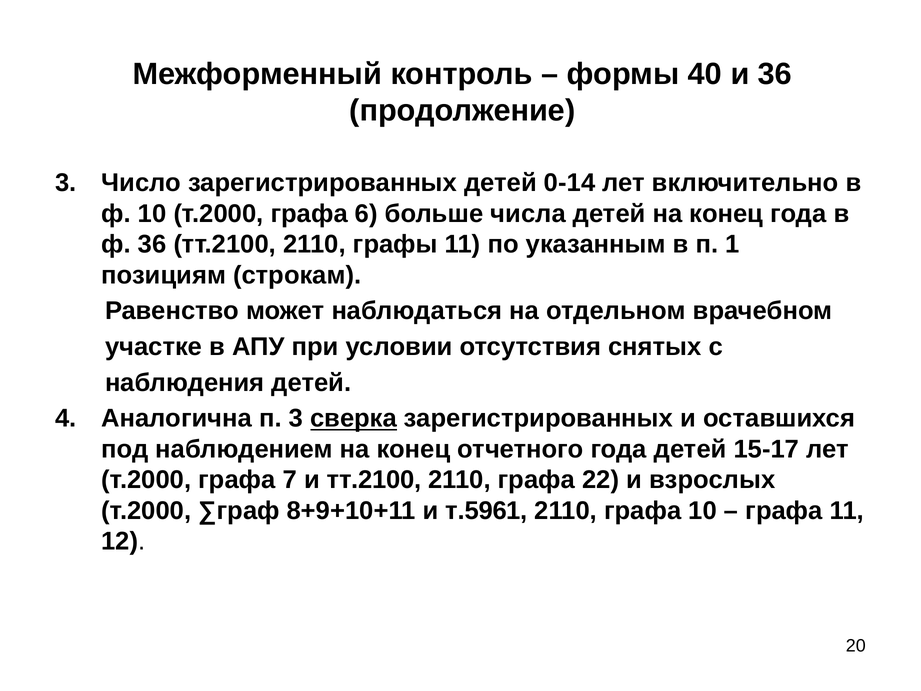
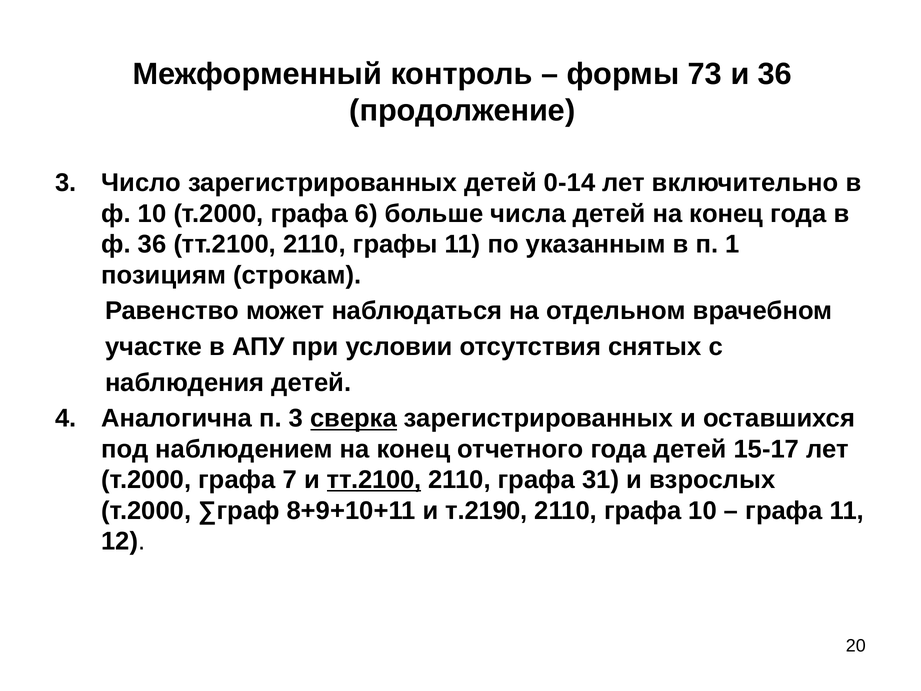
40: 40 -> 73 (705, 74)
тт.2100 underline: none -> present (374, 480)
22: 22 -> 31 (601, 480)
т.5961: т.5961 -> т.2190 (487, 511)
